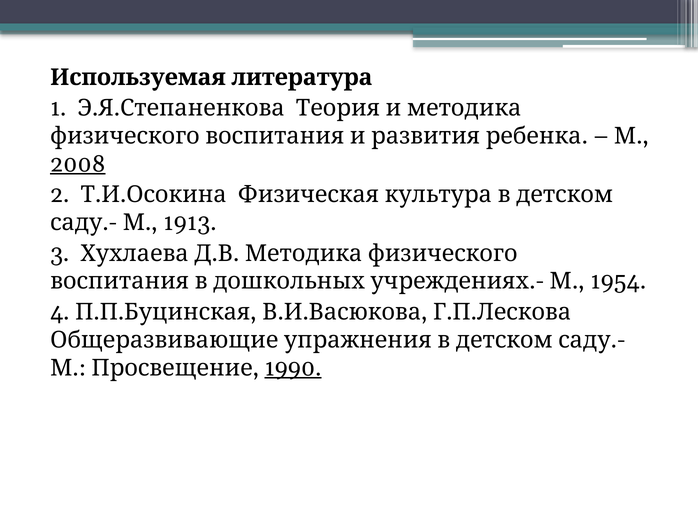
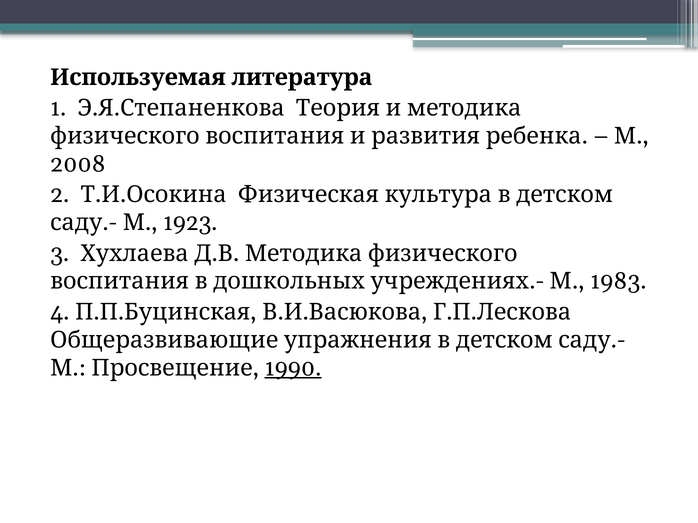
2008 underline: present -> none (78, 164)
1913: 1913 -> 1923 (190, 223)
1954: 1954 -> 1983 (618, 282)
